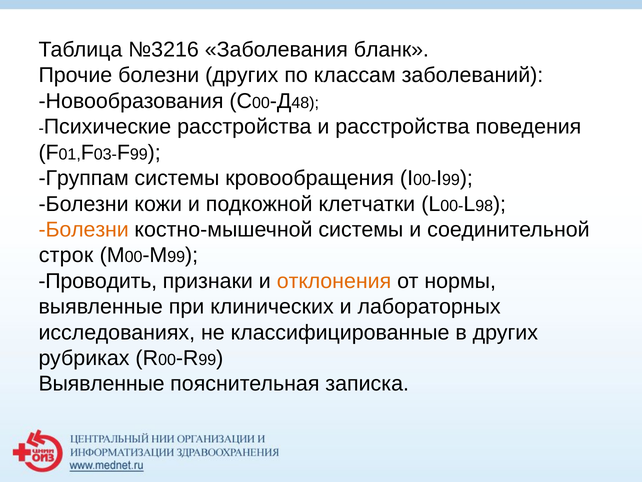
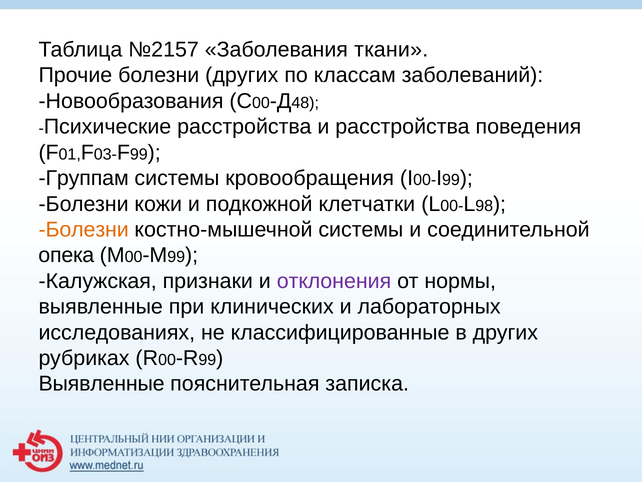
№3216: №3216 -> №2157 (164, 50)
бланк: бланк -> ткани (391, 50)
строк: строк -> опека (66, 255)
Проводить: Проводить -> Калужская (98, 281)
отклонения colour: orange -> purple (334, 281)
